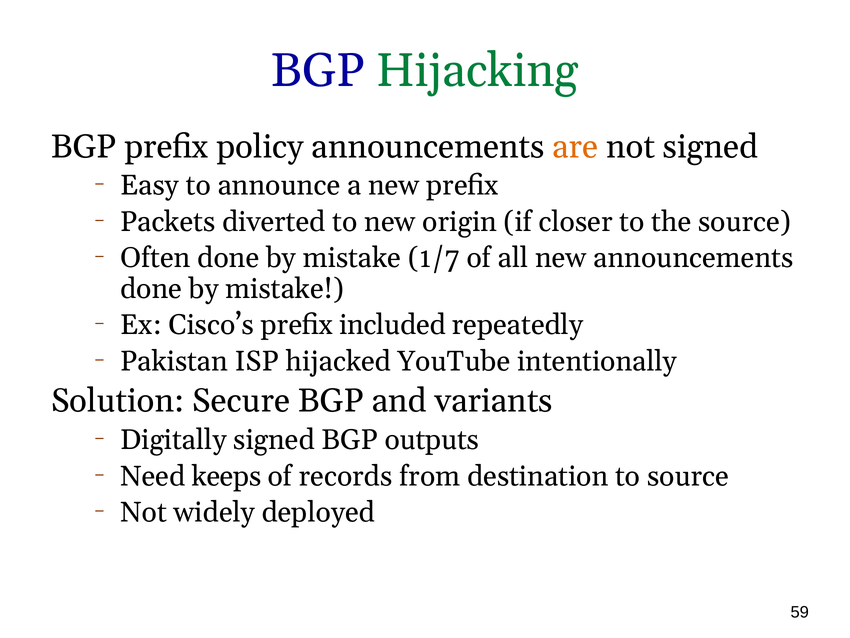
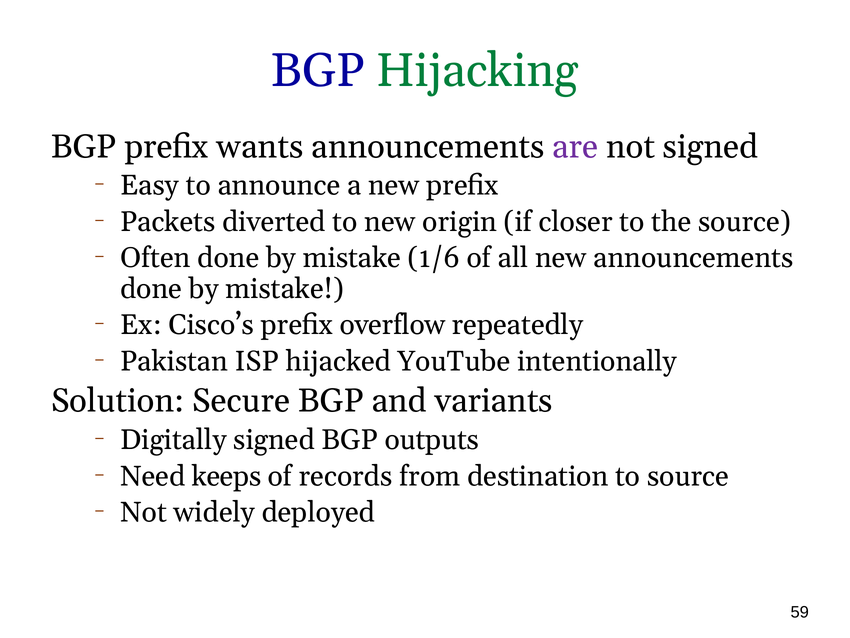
policy: policy -> wants (260, 147)
are colour: orange -> purple (575, 147)
1/7: 1/7 -> 1/6 (434, 258)
included: included -> overflow (393, 325)
